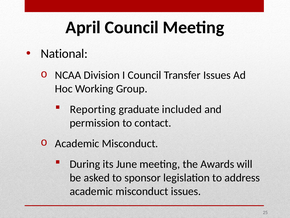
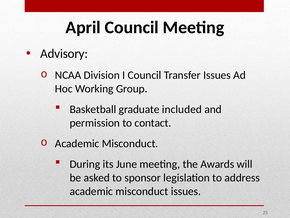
National: National -> Advisory (64, 54)
Reporting: Reporting -> Basketball (93, 109)
